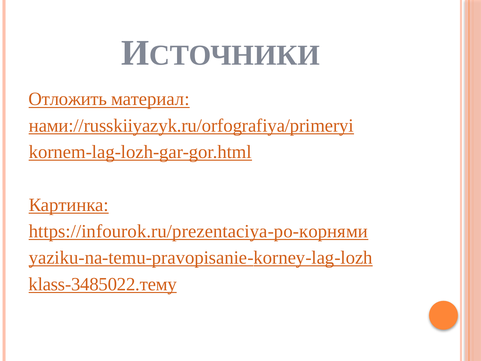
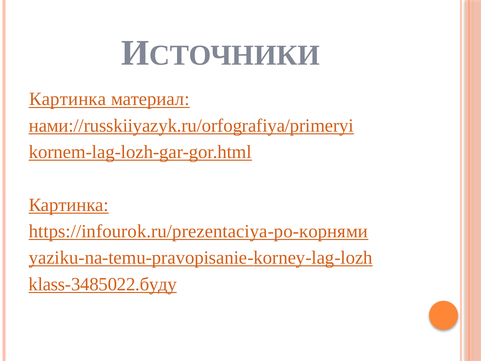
Отложить: Отложить -> Картинка (68, 99)
klass-3485022.тему: klass-3485022.тему -> klass-3485022.буду (103, 284)
